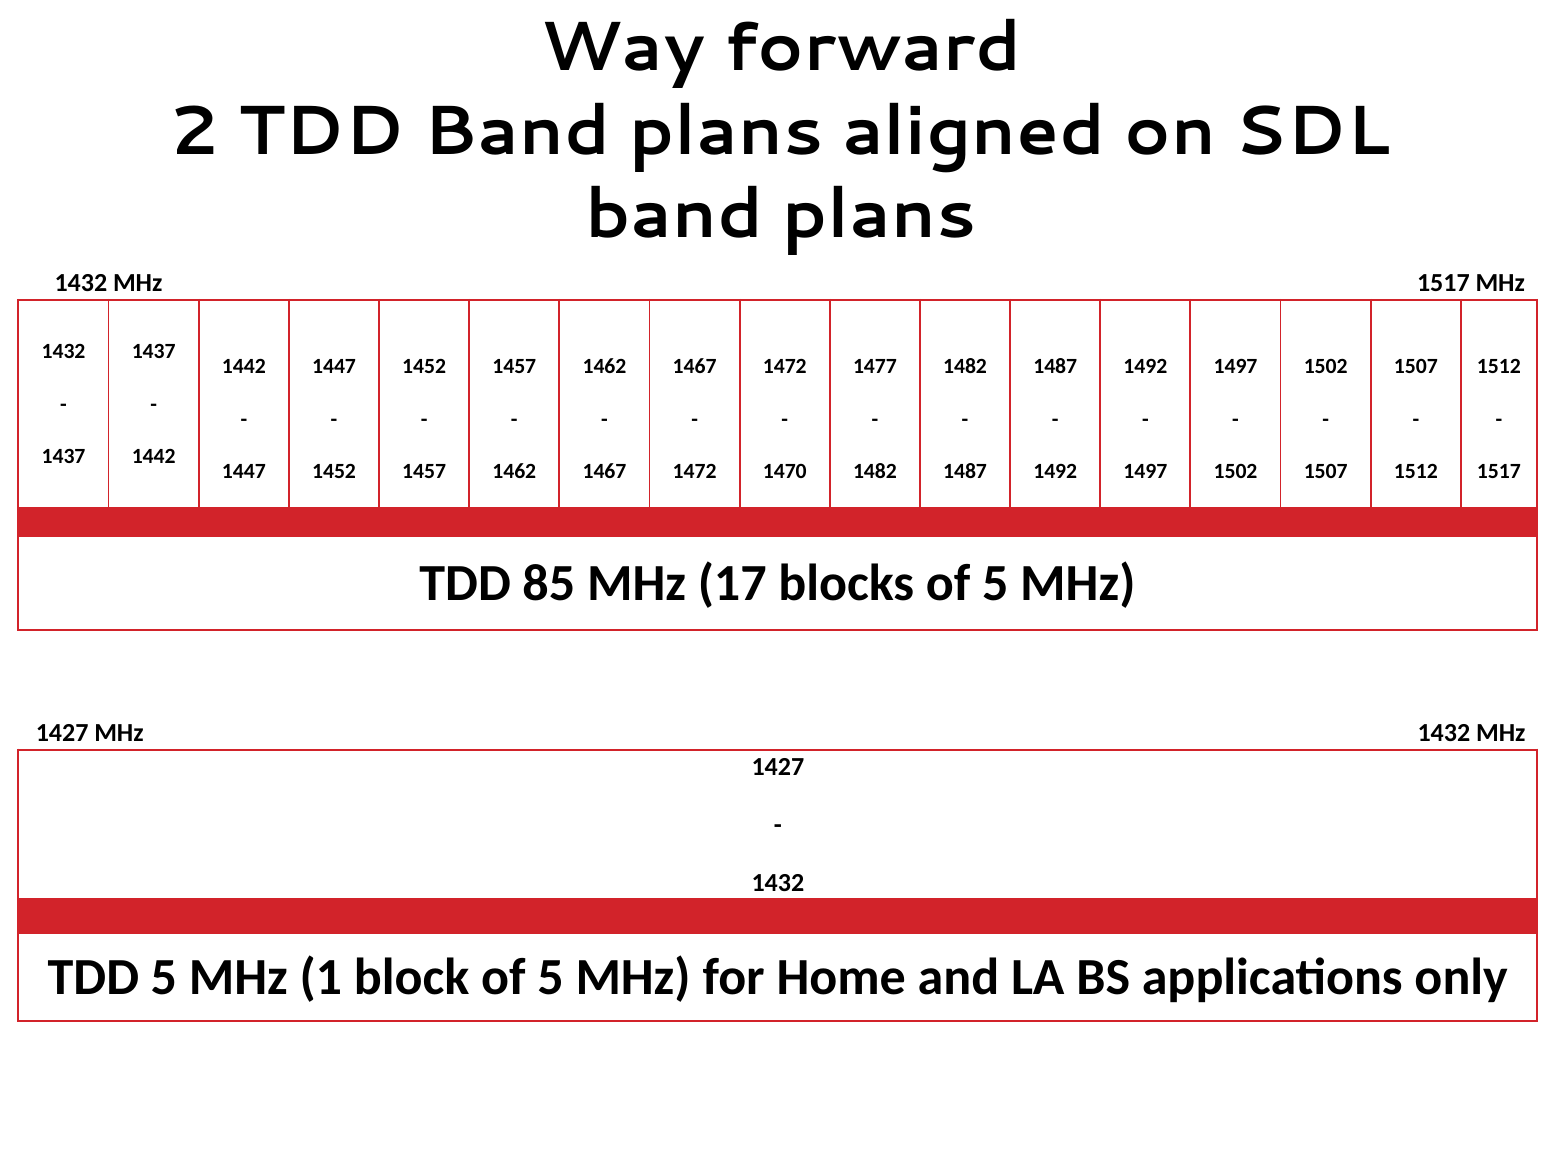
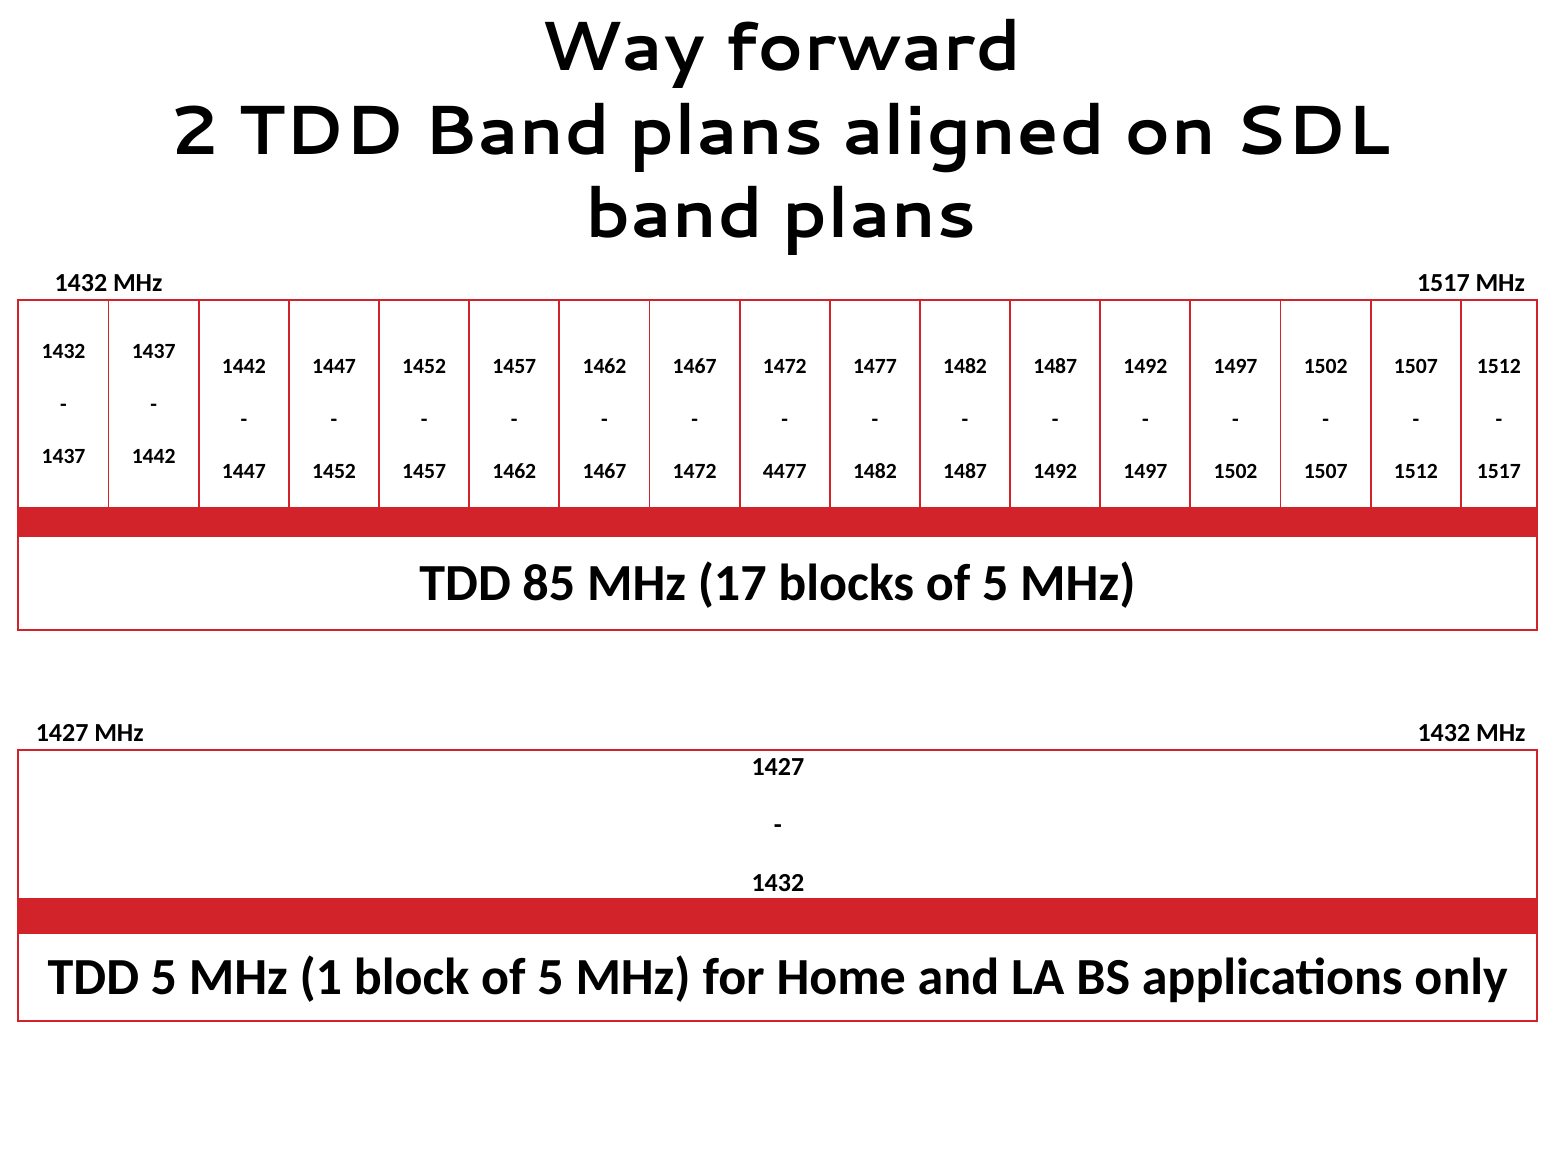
1470: 1470 -> 4477 (785, 472)
